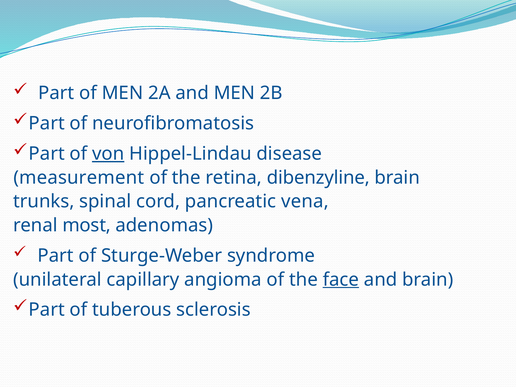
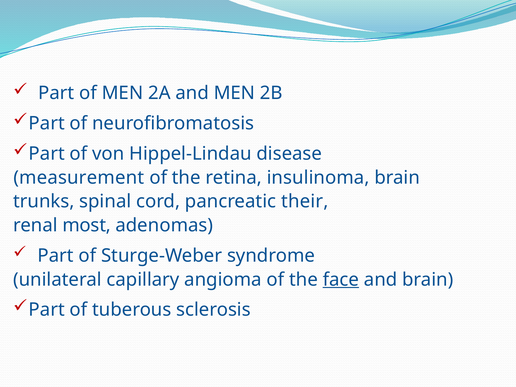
von underline: present -> none (108, 154)
dibenzyline: dibenzyline -> insulinoma (318, 178)
vena: vena -> their (305, 201)
